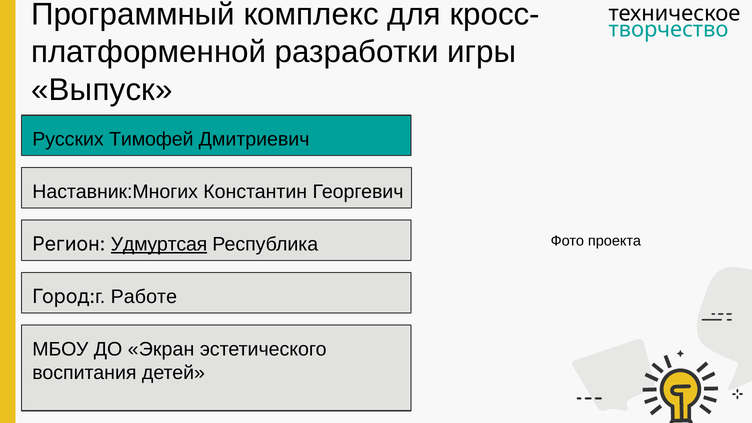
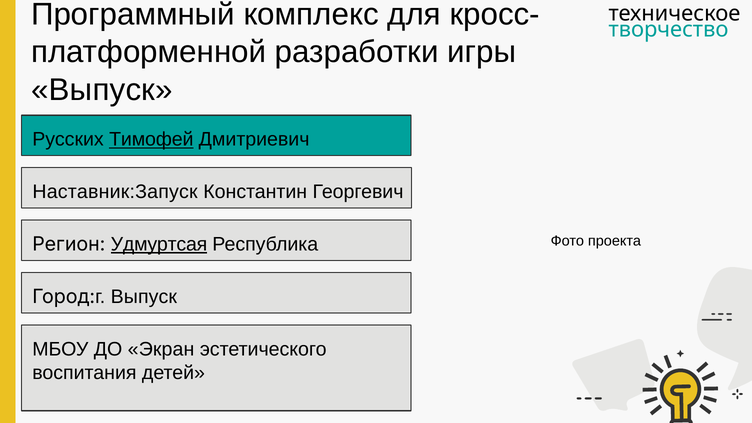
Тимофей underline: none -> present (151, 139)
Наставник:Многих: Наставник:Многих -> Наставник:Запуск (115, 192)
Работе: Работе -> Выпуск (144, 297)
